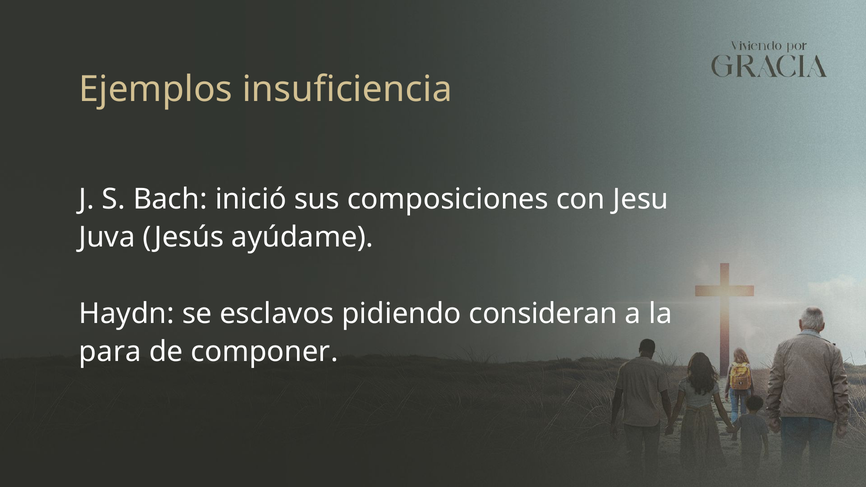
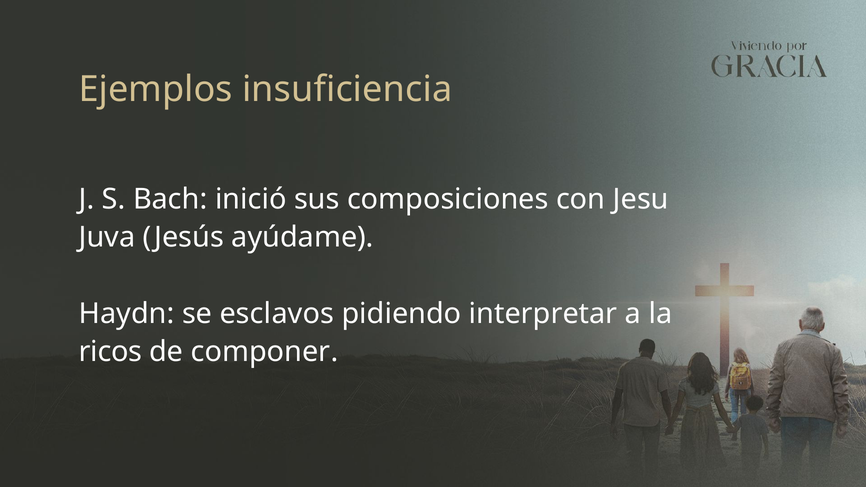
consideran: consideran -> interpretar (543, 314)
para: para -> ricos (110, 352)
